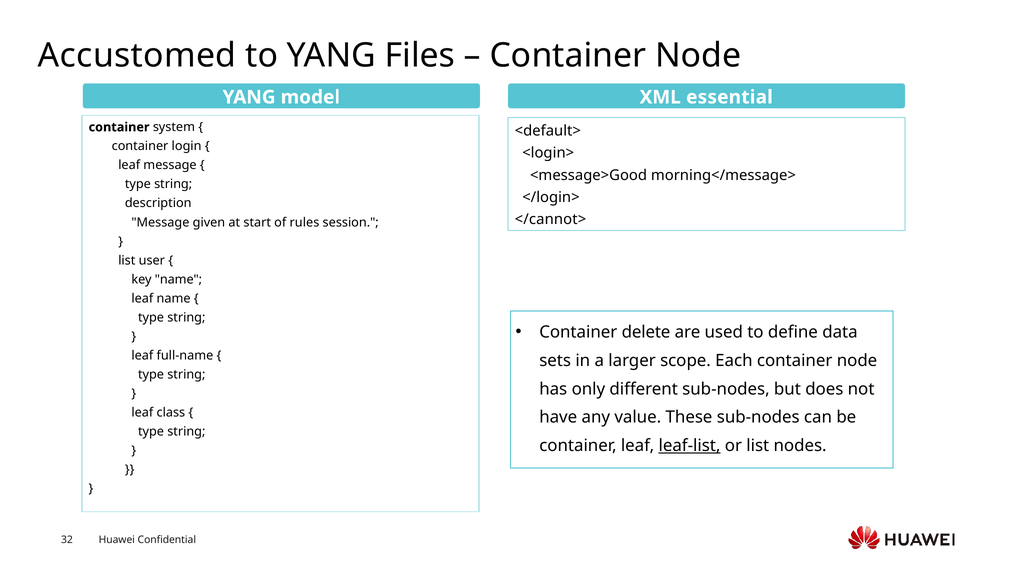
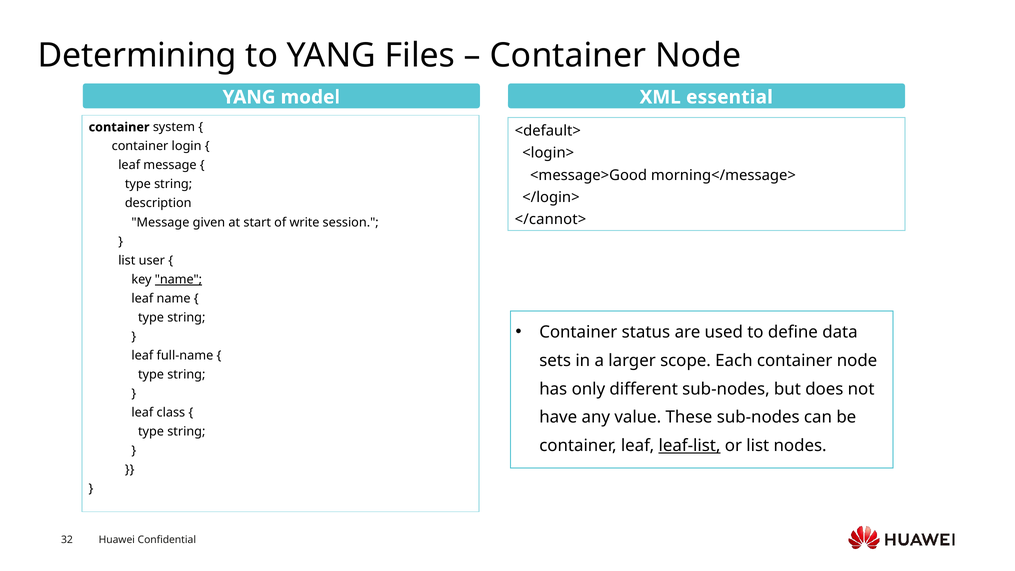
Accustomed: Accustomed -> Determining (137, 55)
rules: rules -> write (305, 222)
name underline: none -> present (178, 279)
delete: delete -> status (646, 332)
